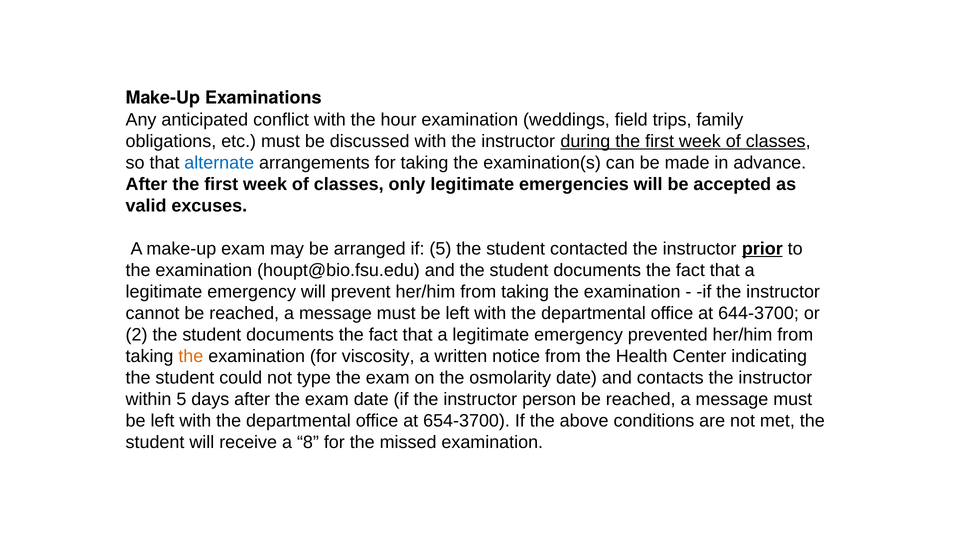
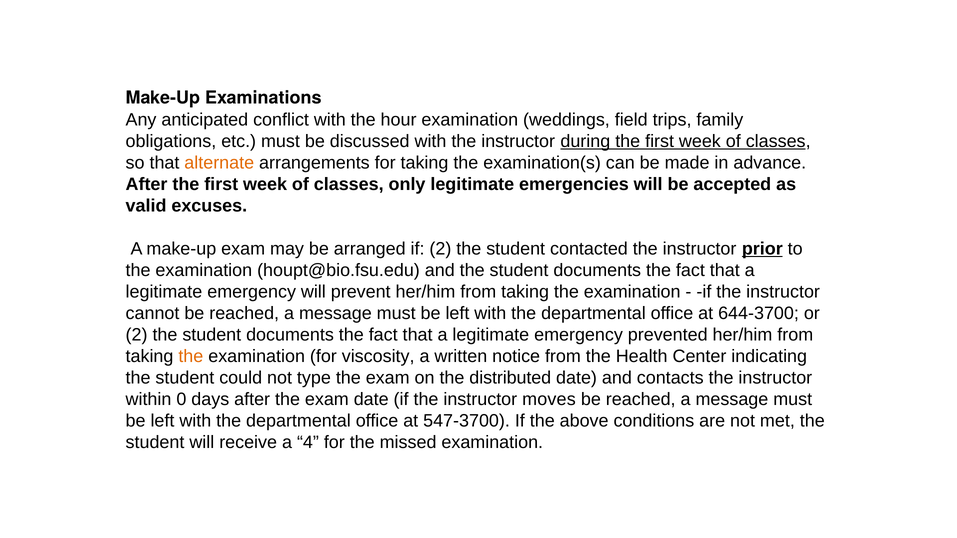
alternate colour: blue -> orange (219, 163)
if 5: 5 -> 2 (440, 249)
osmolarity: osmolarity -> distributed (510, 378)
within 5: 5 -> 0 (181, 400)
person: person -> moves (549, 400)
654-3700: 654-3700 -> 547-3700 (467, 421)
8: 8 -> 4 (308, 443)
